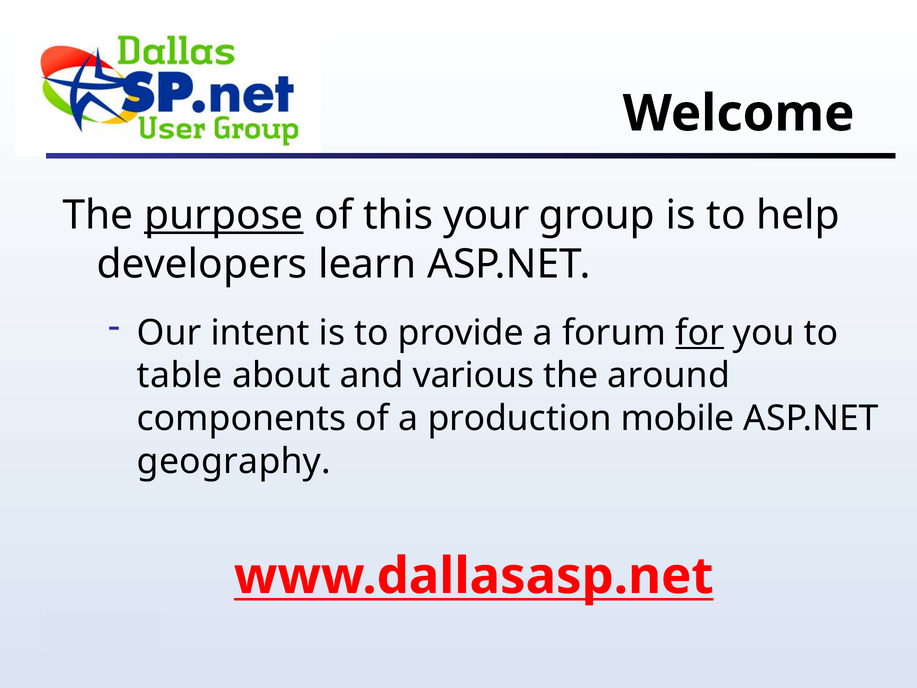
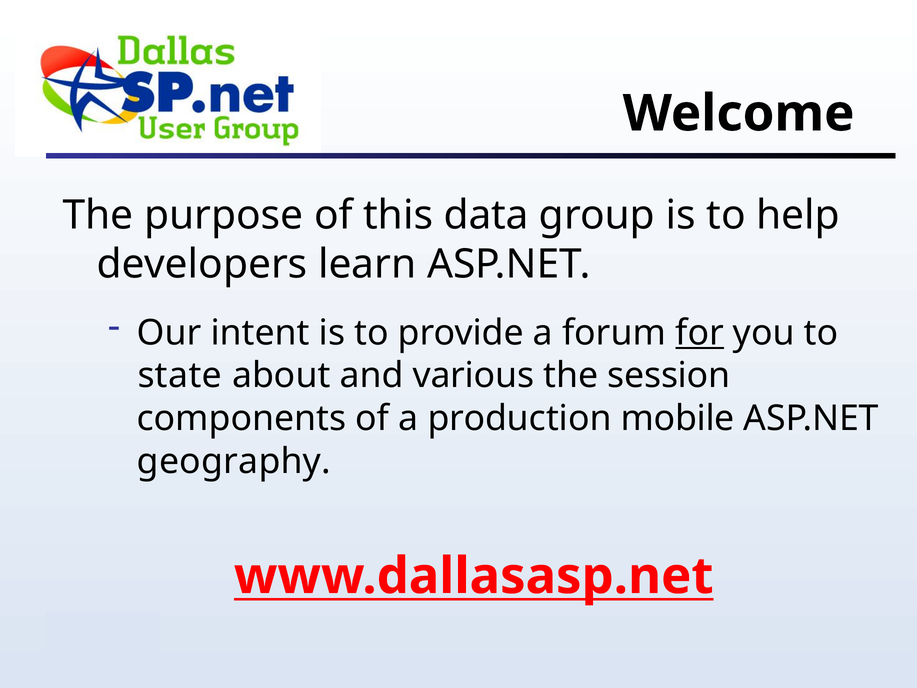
purpose underline: present -> none (224, 215)
your: your -> data (486, 215)
table: table -> state (180, 375)
around: around -> session (669, 375)
